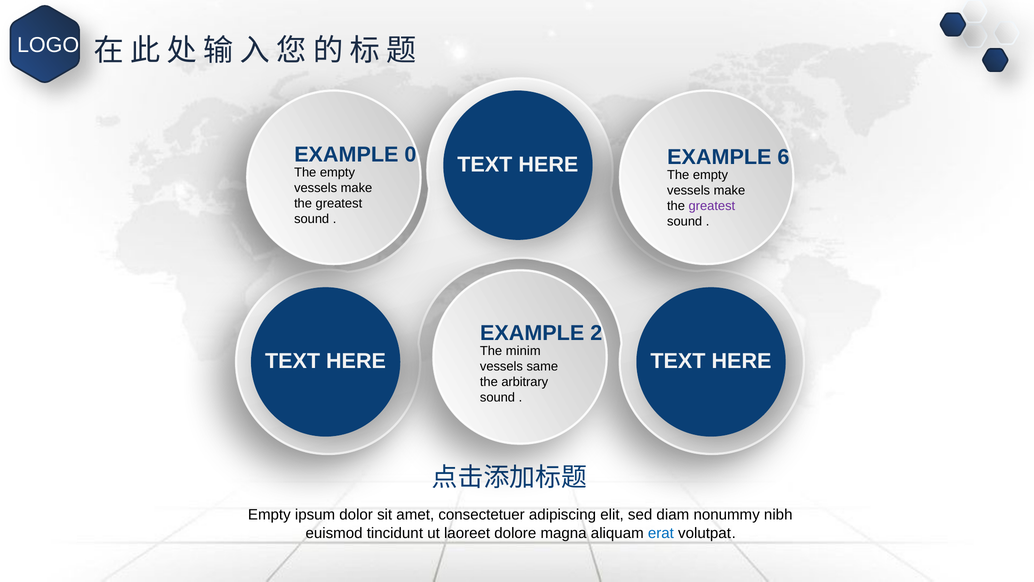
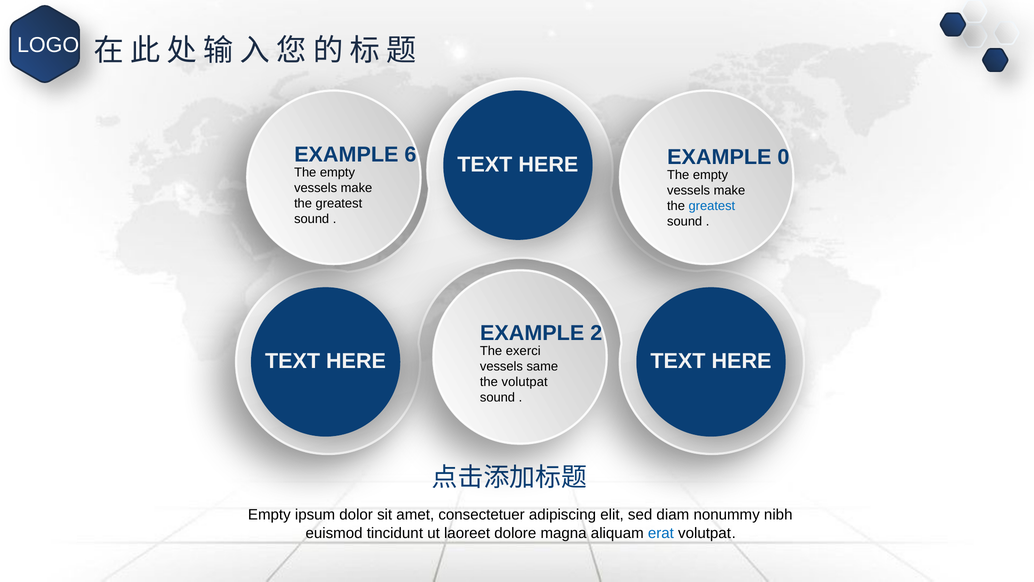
0: 0 -> 6 (410, 155)
6: 6 -> 0 (783, 157)
greatest colour: purple -> blue (712, 206)
minim: minim -> exerci (523, 351)
the arbitrary: arbitrary -> volutpat (525, 382)
